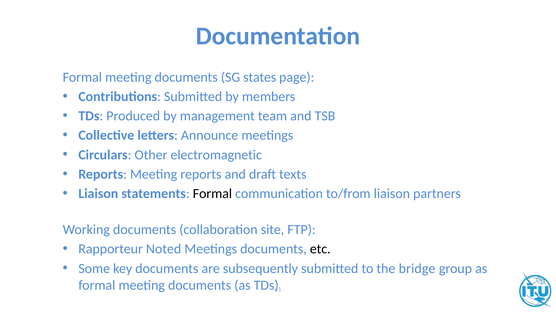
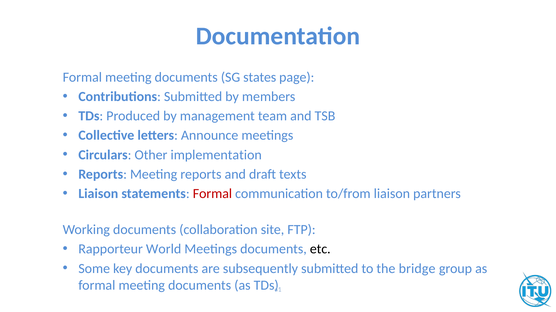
electromagnetic: electromagnetic -> implementation (216, 155)
Formal colour: black -> red (212, 194)
Noted: Noted -> World (164, 250)
